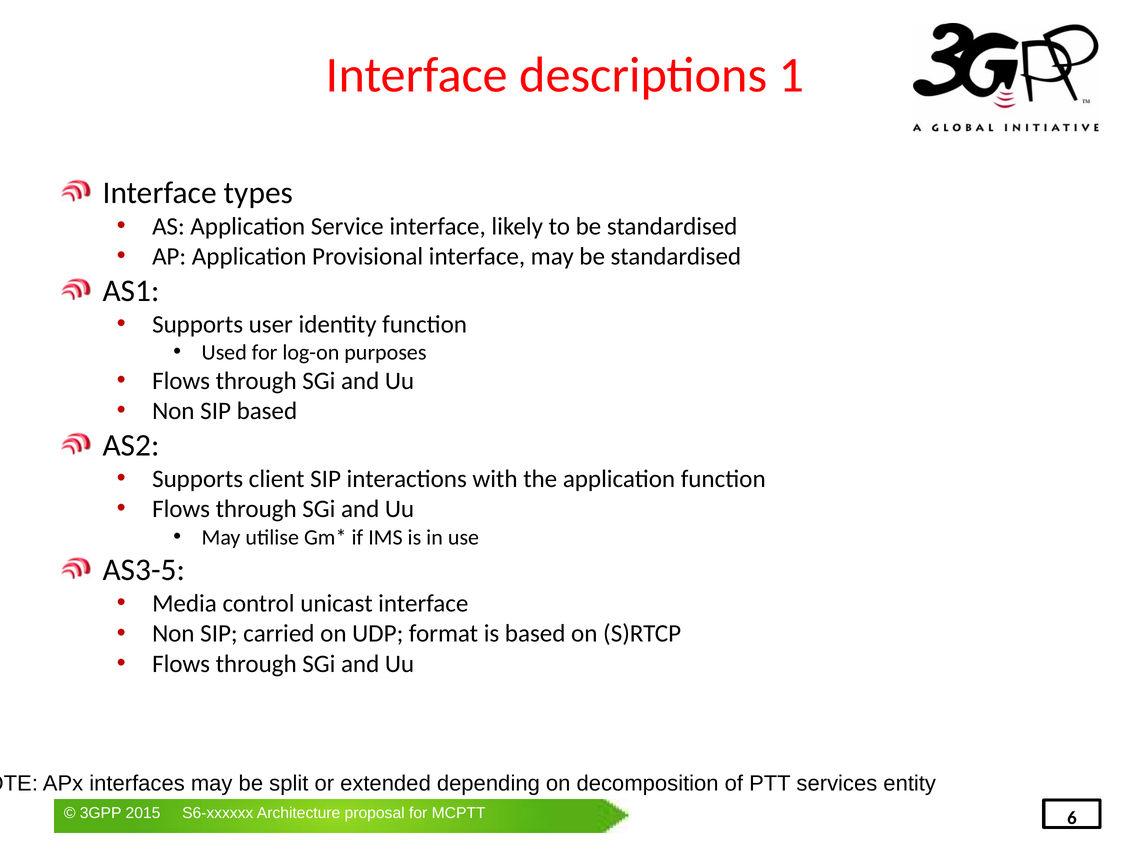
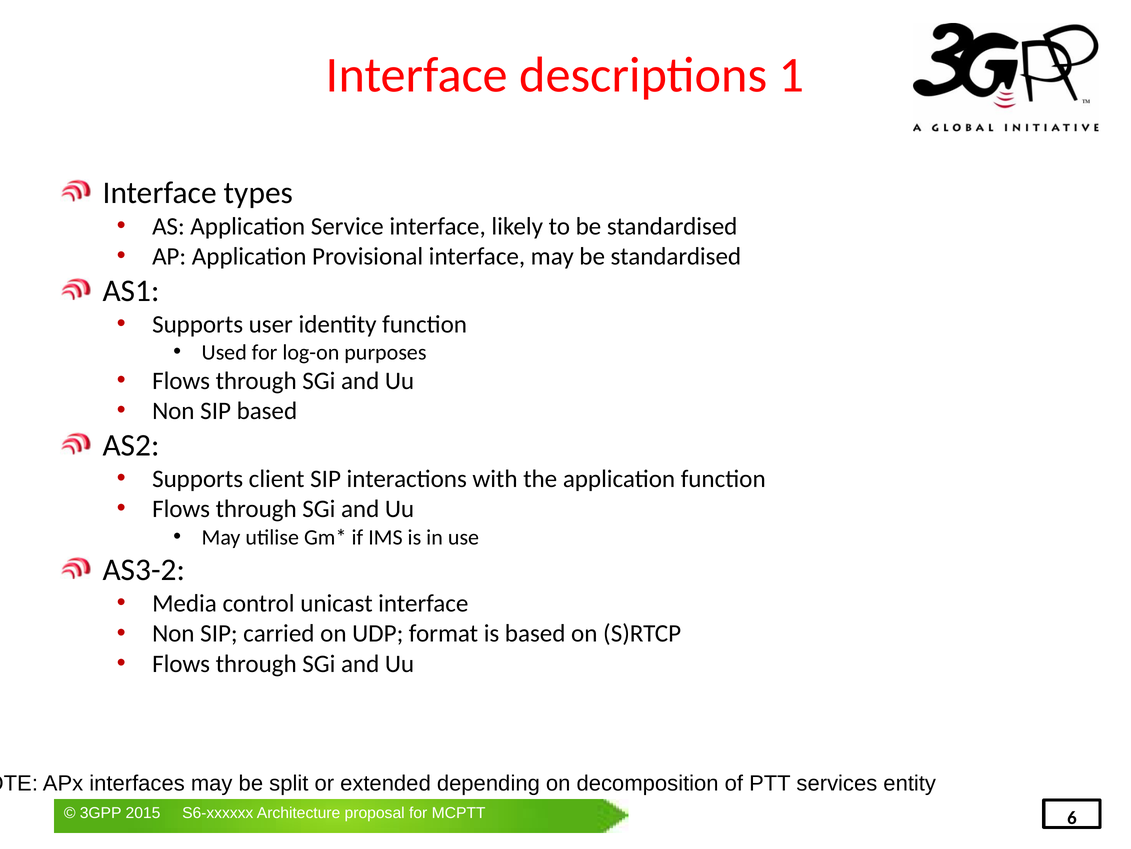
AS3-5: AS3-5 -> AS3-2 (144, 570)
